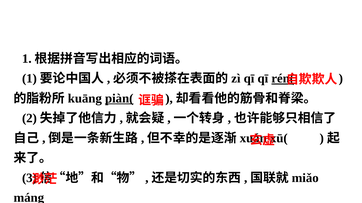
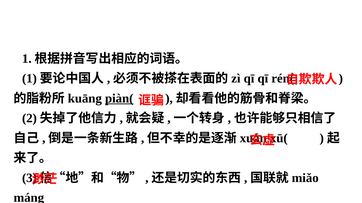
rén( underline: present -> none (283, 79)
